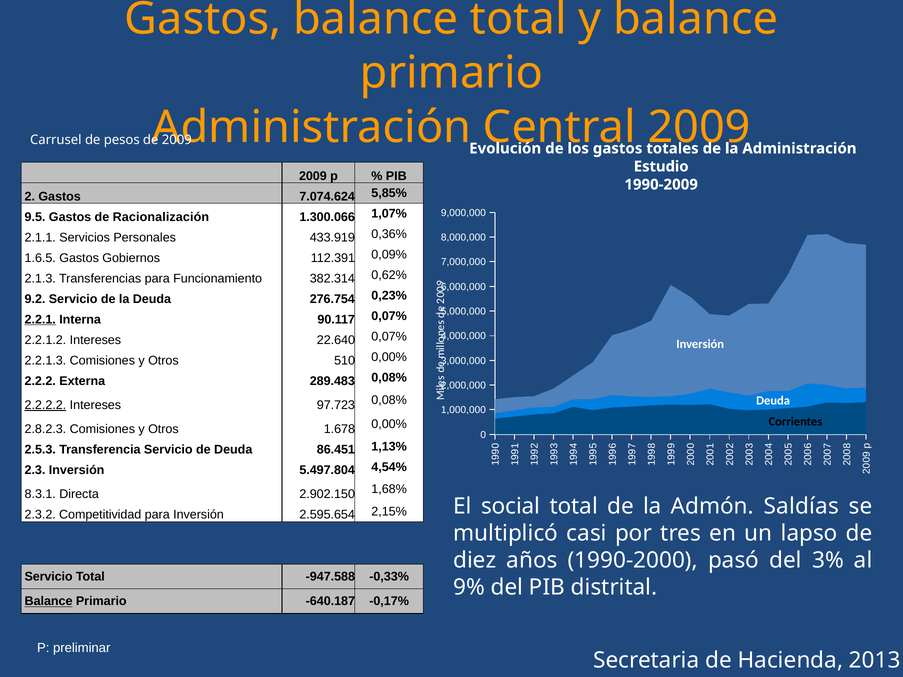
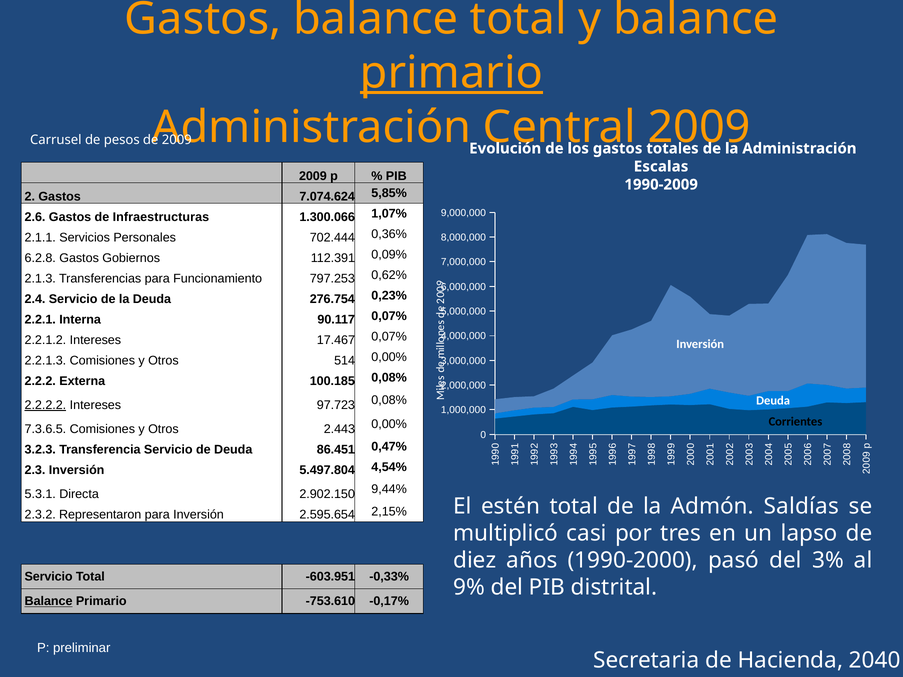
primario underline: none -> present (451, 73)
Estudio: Estudio -> Escalas (661, 167)
9.5: 9.5 -> 2.6 (35, 217)
Racionalización: Racionalización -> Infraestructuras (161, 217)
433.919: 433.919 -> 702.444 (332, 237)
1.6.5: 1.6.5 -> 6.2.8 (40, 258)
382.314: 382.314 -> 797.253 (332, 278)
9.2: 9.2 -> 2.4 (35, 299)
2.2.1 underline: present -> none (40, 320)
22.640: 22.640 -> 17.467 (336, 340)
510: 510 -> 514 (345, 361)
289.483: 289.483 -> 100.185 (332, 381)
2.8.2.3: 2.8.2.3 -> 7.3.6.5 (45, 429)
1.678: 1.678 -> 2.443 (339, 429)
2.5.3: 2.5.3 -> 3.2.3 (40, 450)
1,13%: 1,13% -> 0,47% (389, 447)
8.3.1: 8.3.1 -> 5.3.1 (40, 494)
1,68%: 1,68% -> 9,44% (389, 489)
social: social -> estén (511, 506)
Competitividad: Competitividad -> Representaron (100, 515)
-947.588: -947.588 -> -603.951 (330, 577)
-640.187: -640.187 -> -753.610 (330, 602)
2013: 2013 -> 2040 (875, 660)
